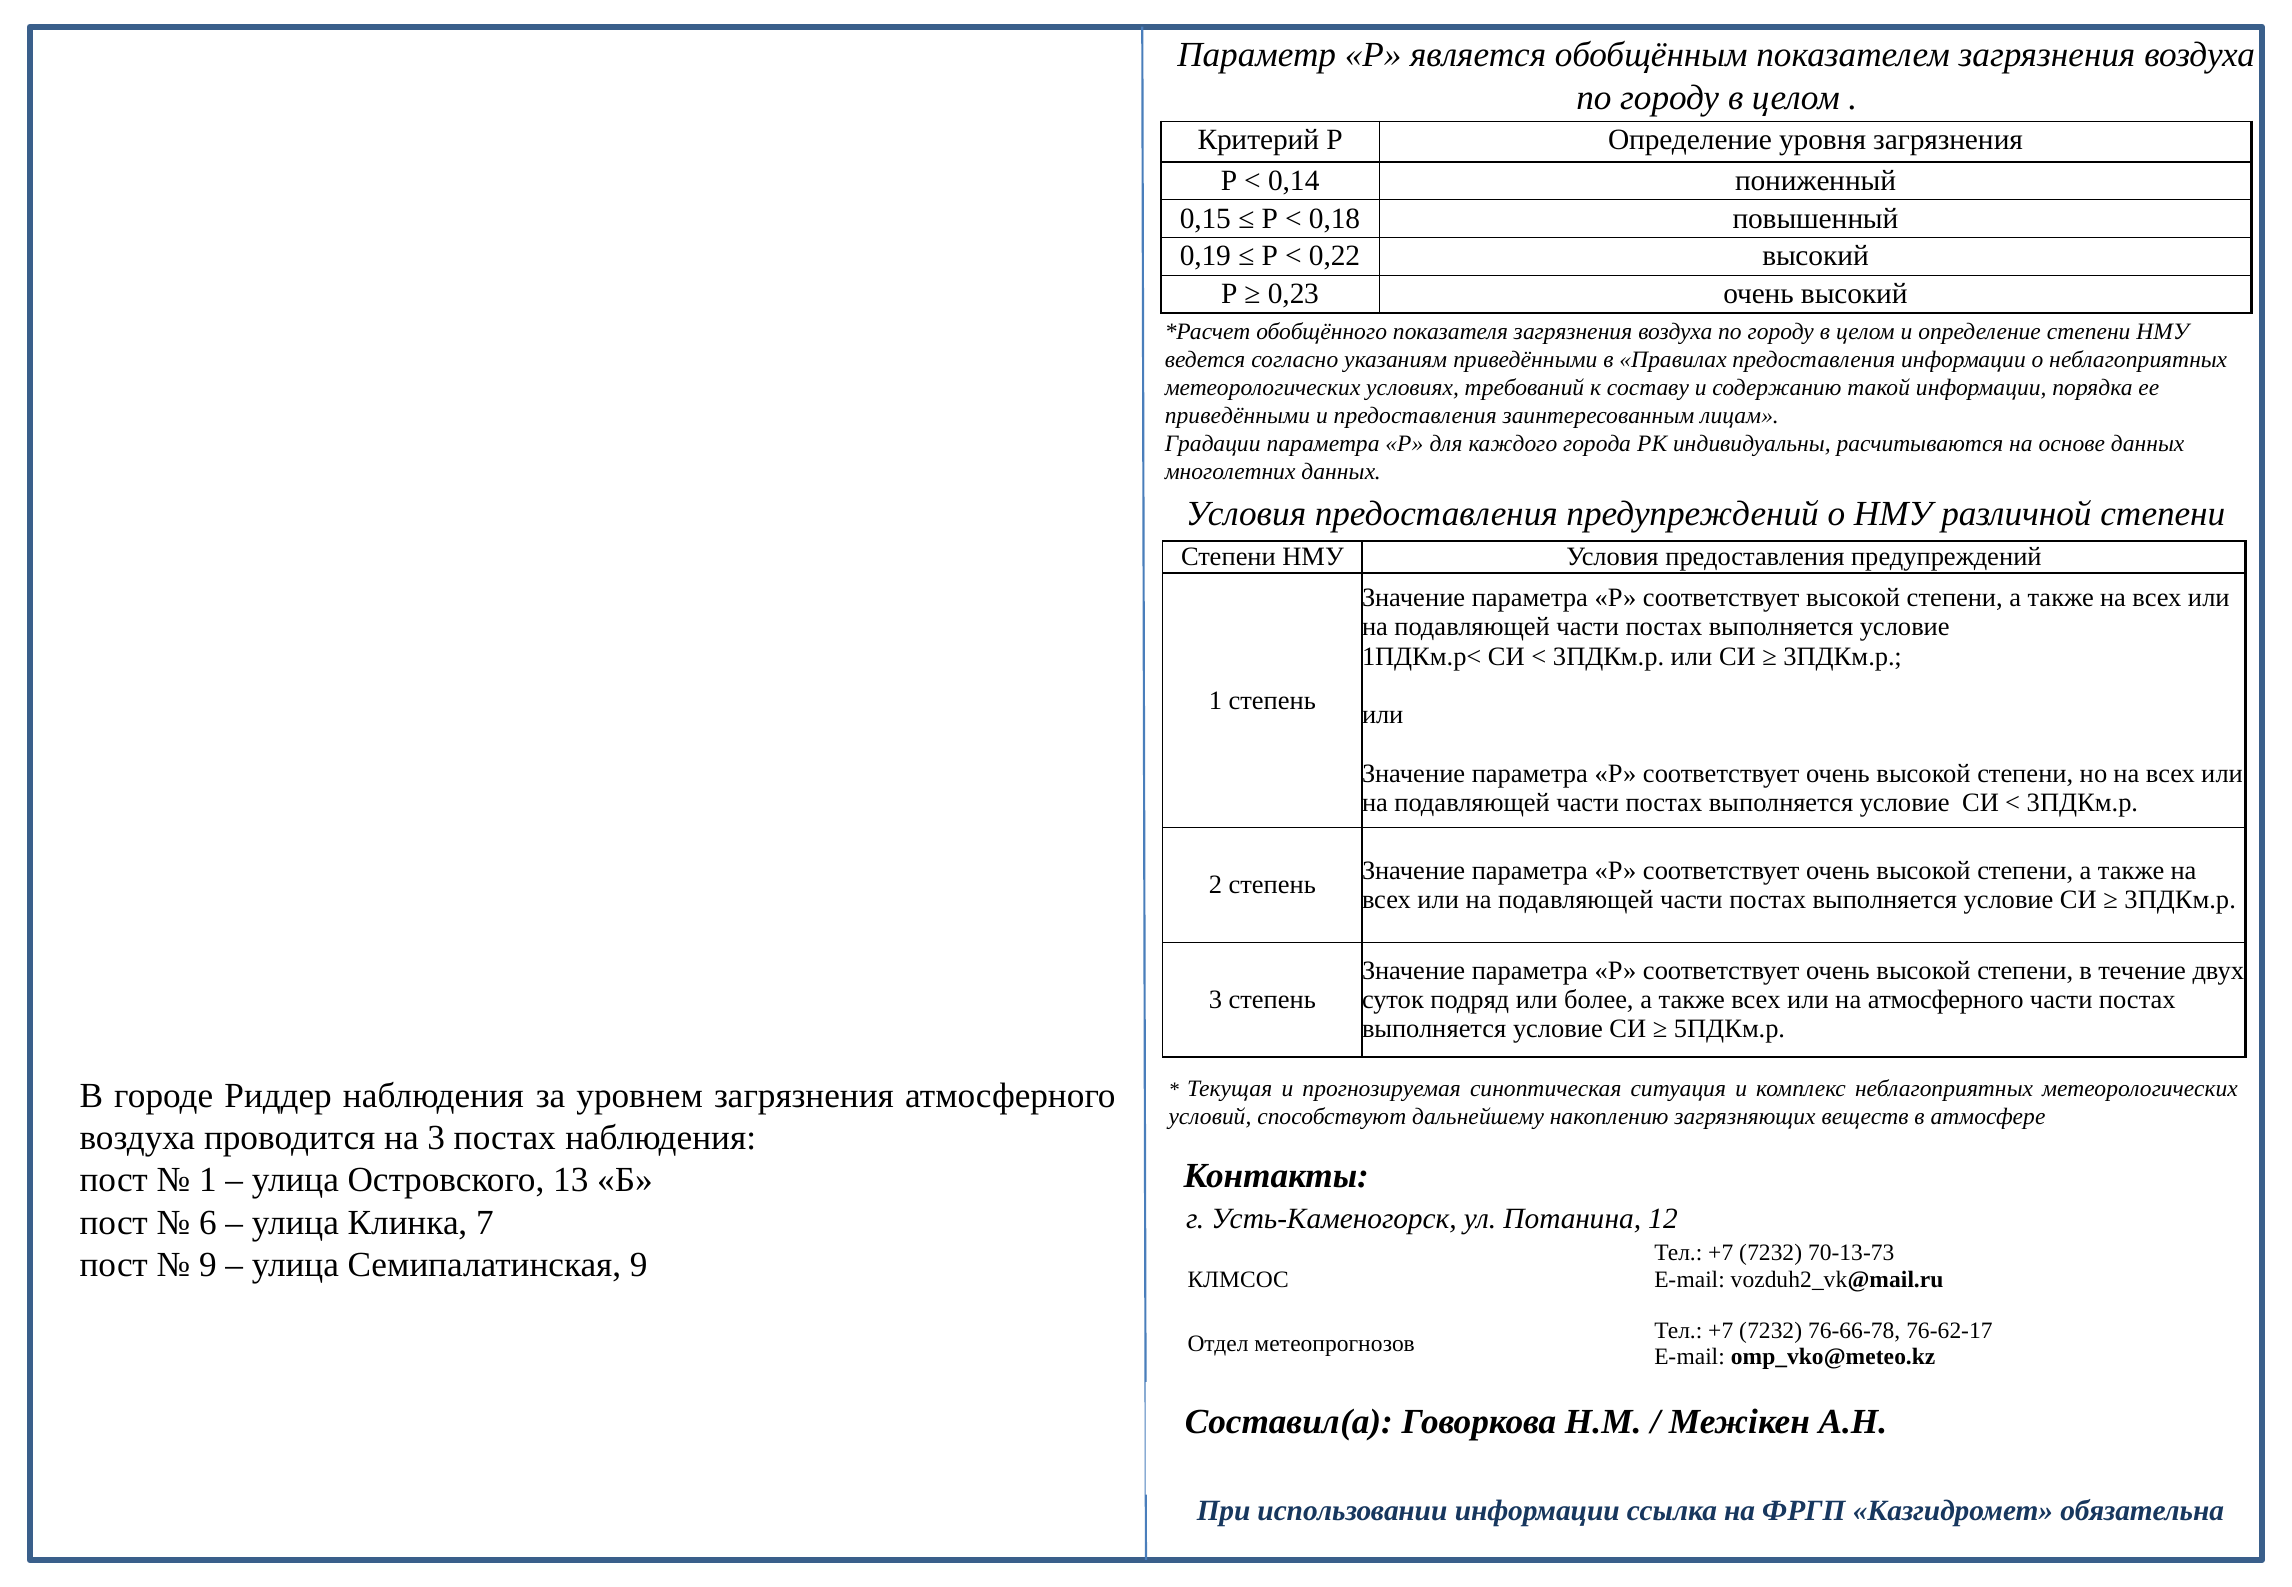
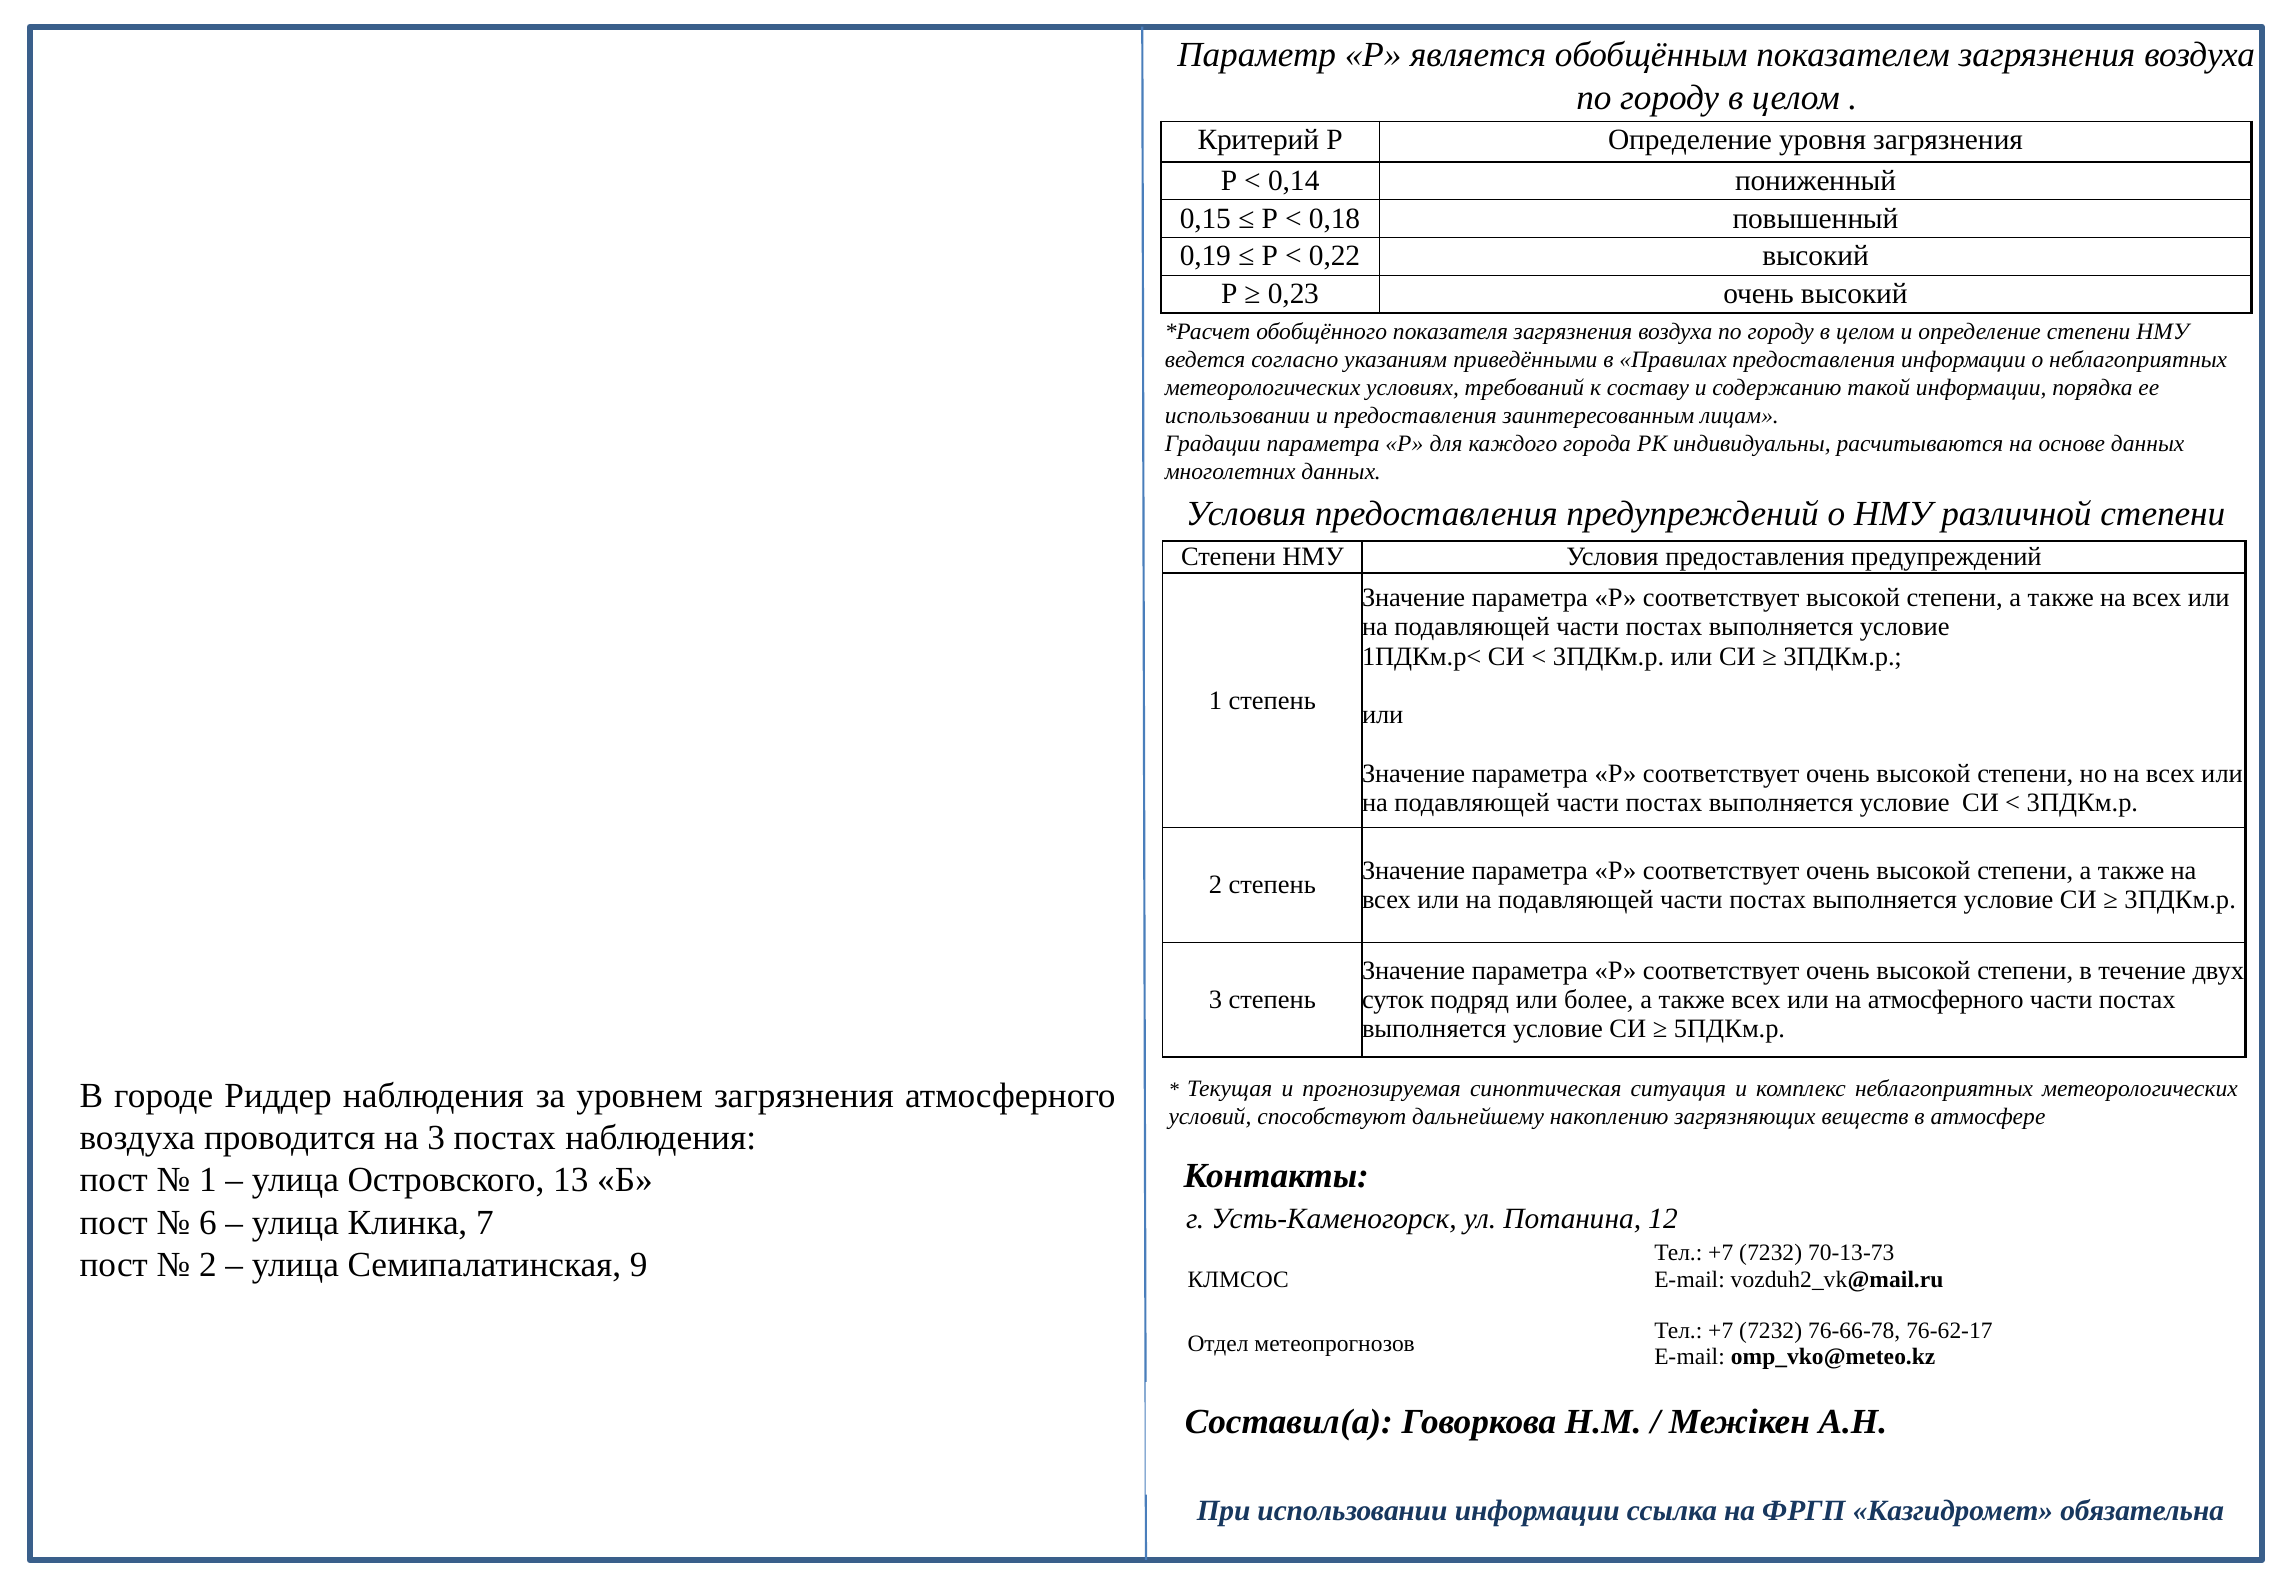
приведёнными: приведёнными -> использовании (1237, 416)
9: 9 -> 2 (208, 1265)
